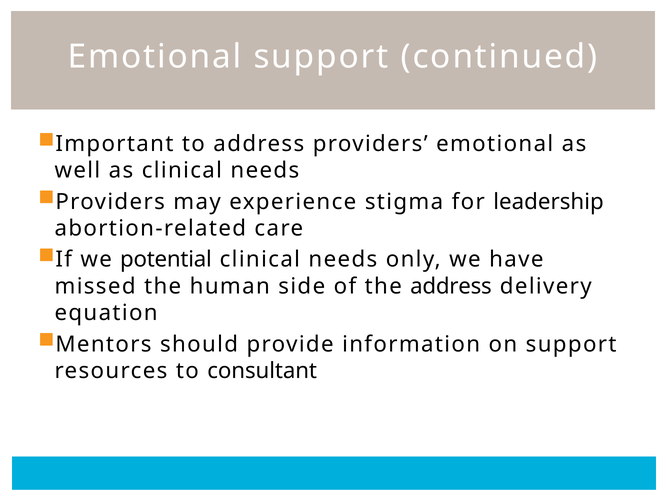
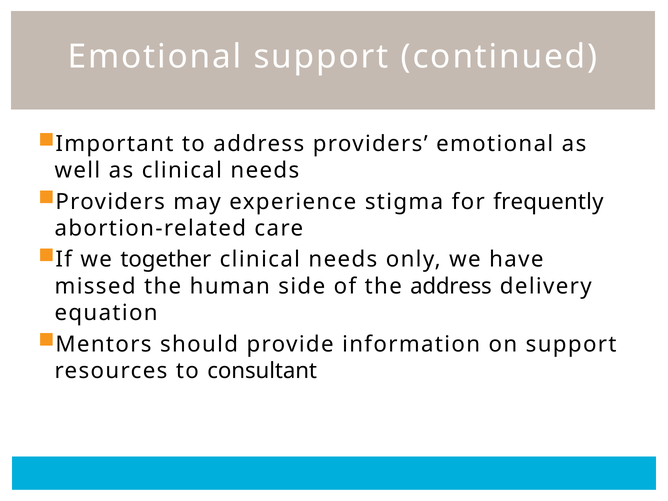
leadership: leadership -> frequently (548, 202)
potential: potential -> together (166, 260)
